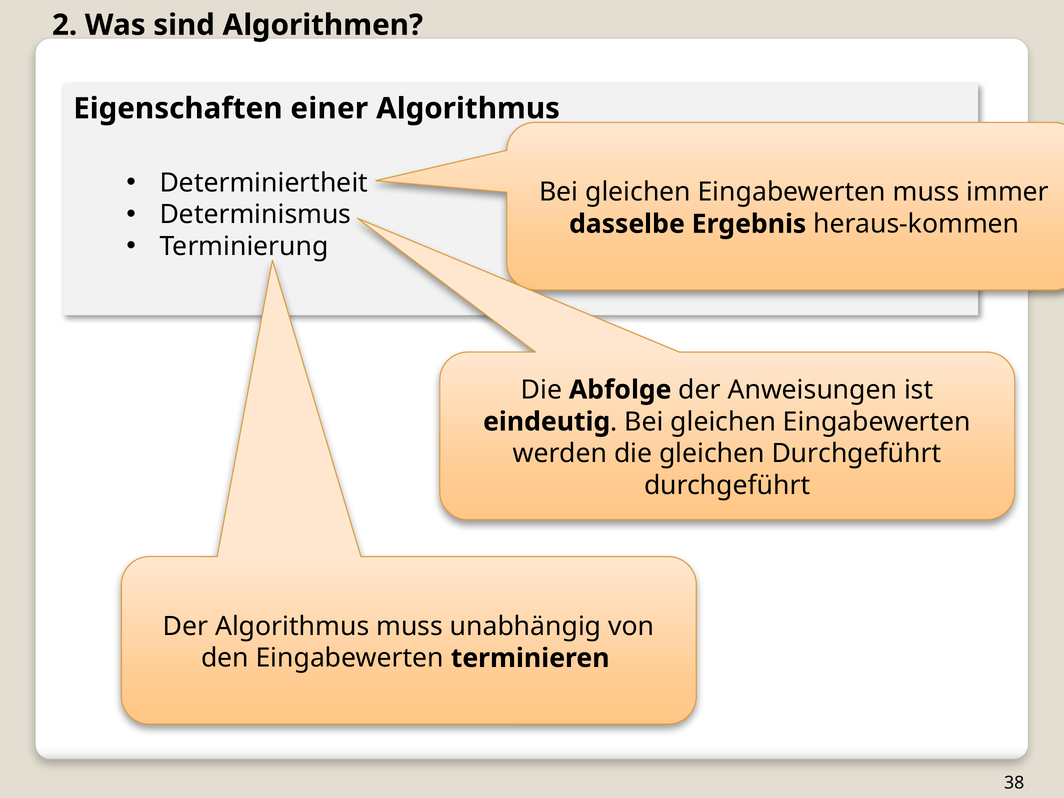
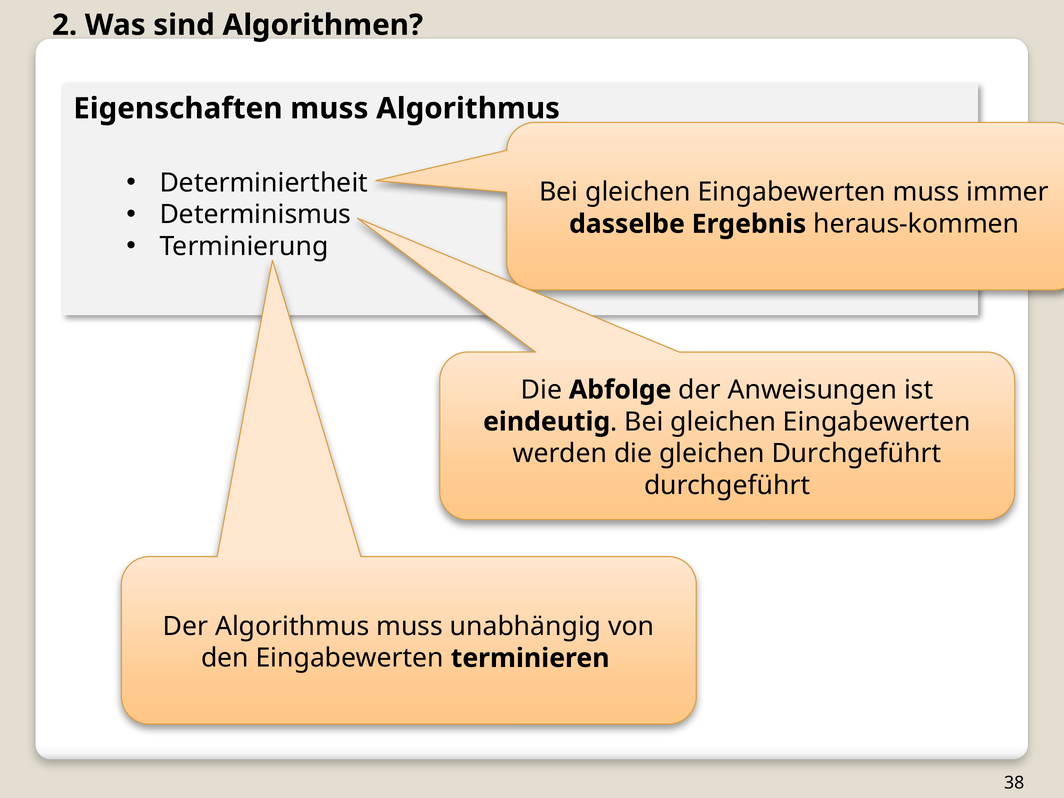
Eigenschaften einer: einer -> muss (329, 108)
